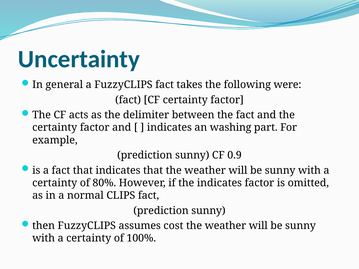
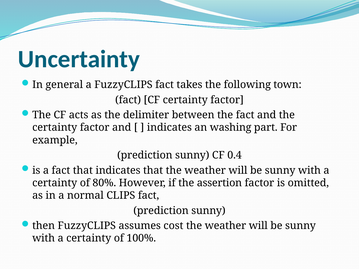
were: were -> town (288, 85)
0.9: 0.9 -> 0.4 (235, 155)
the indicates: indicates -> assertion (219, 183)
